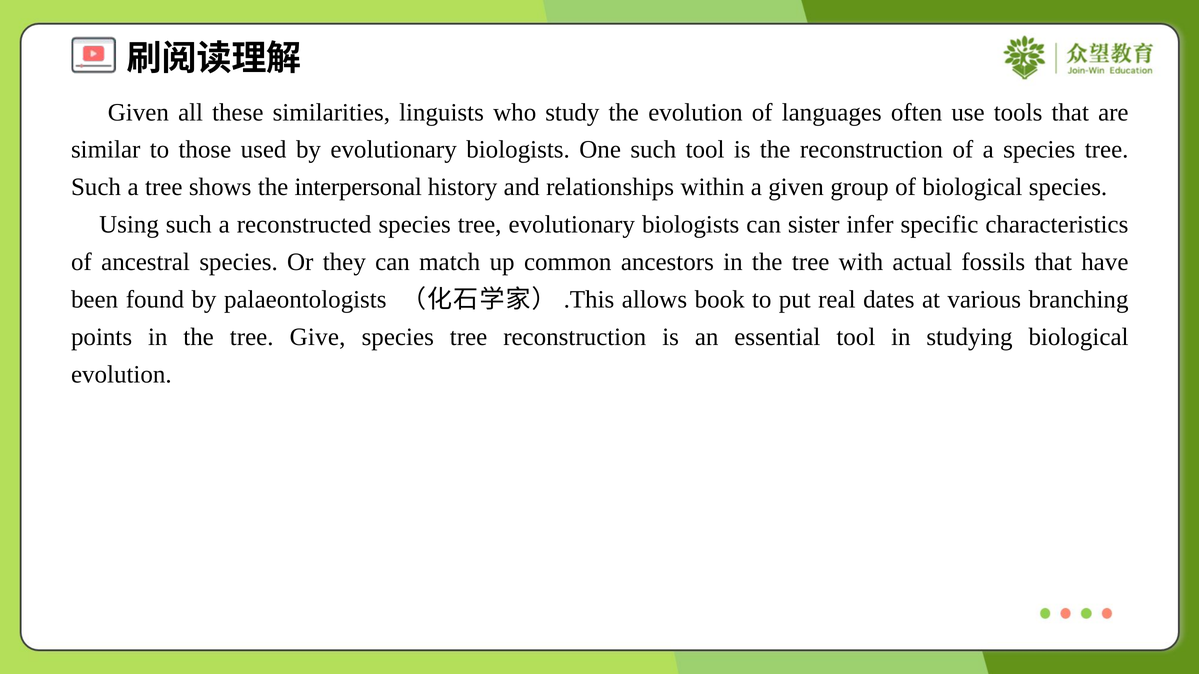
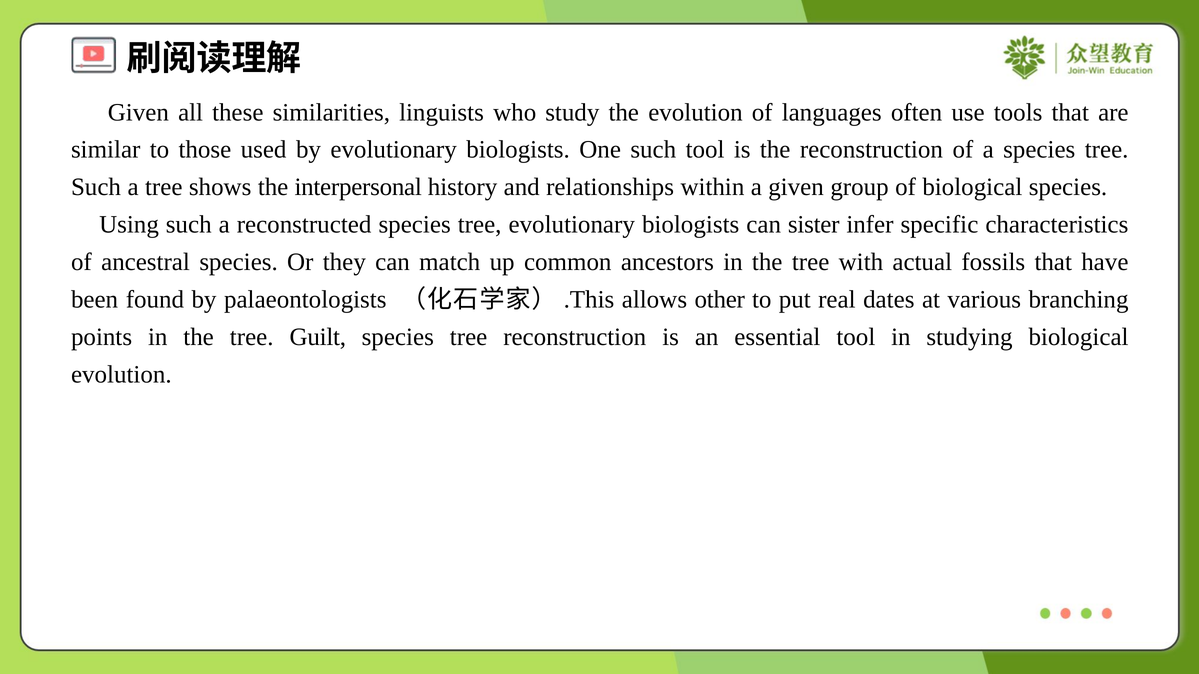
book: book -> other (720, 300)
Give: Give -> Guilt (318, 337)
